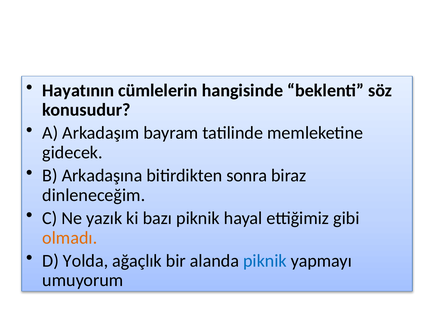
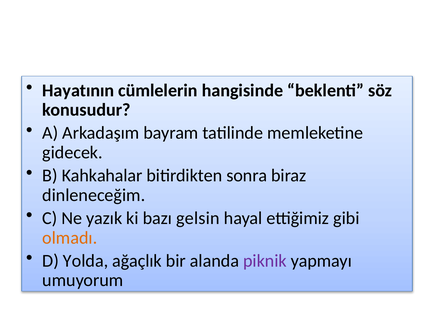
Arkadaşına: Arkadaşına -> Kahkahalar (102, 175)
bazı piknik: piknik -> gelsin (198, 218)
piknik colour: blue -> purple (265, 260)
